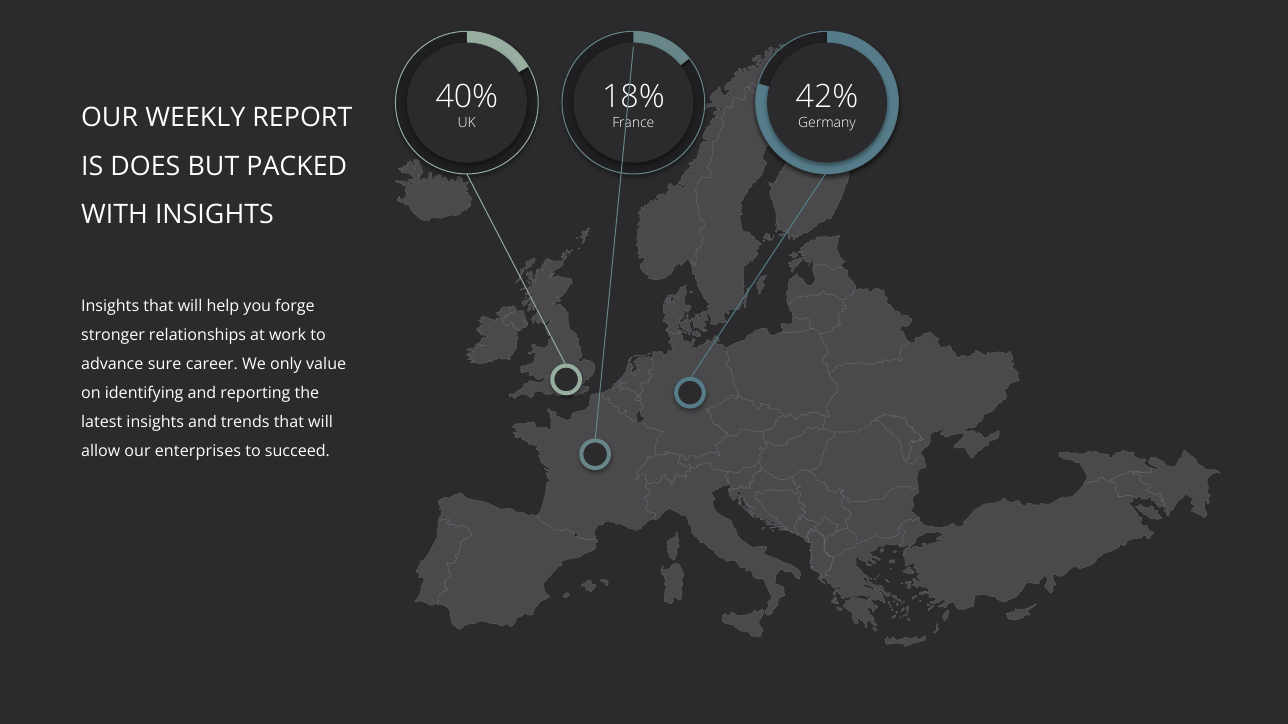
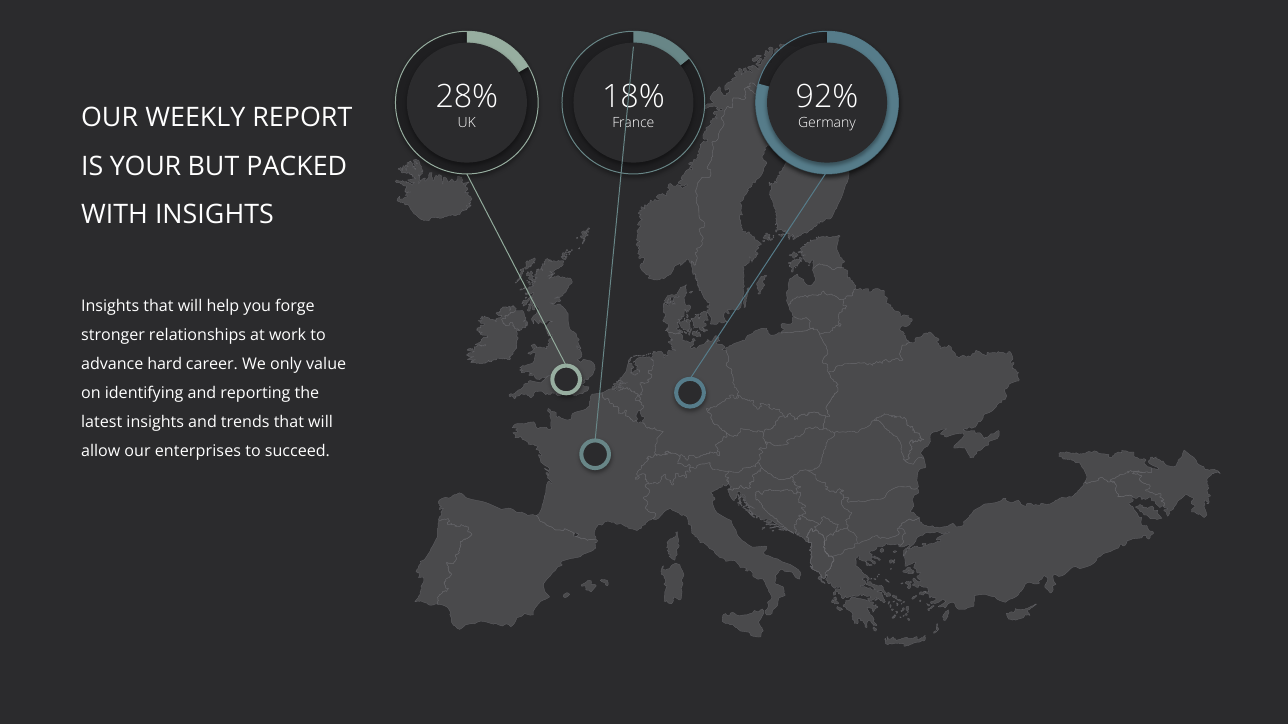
40%: 40% -> 28% (467, 97)
42%: 42% -> 92% (827, 97)
DOES: DOES -> YOUR (146, 166)
sure: sure -> hard (165, 364)
